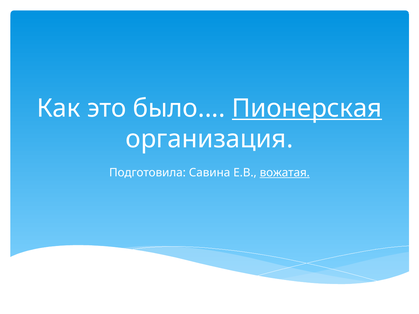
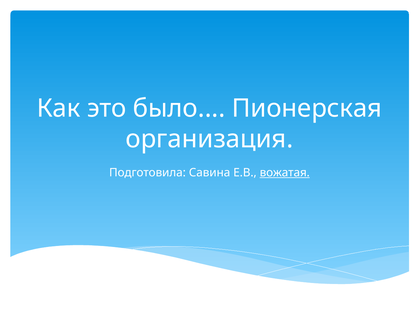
Пионерская underline: present -> none (307, 108)
